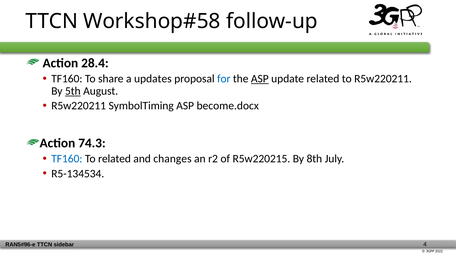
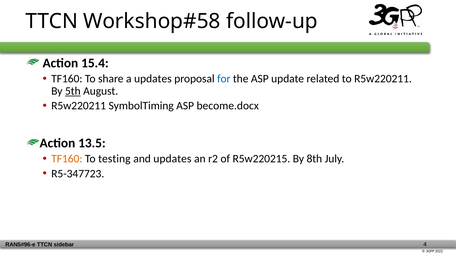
28.4: 28.4 -> 15.4 (95, 63)
ASP underline: present -> none (260, 79)
74.3: 74.3 -> 13.5 (92, 143)
TF160 colour: blue -> orange (67, 159)
To related: related -> testing (114, 159)
and changes: changes -> updates (172, 159)
R5-134534: R5-134534 -> R5-347723 (78, 173)
